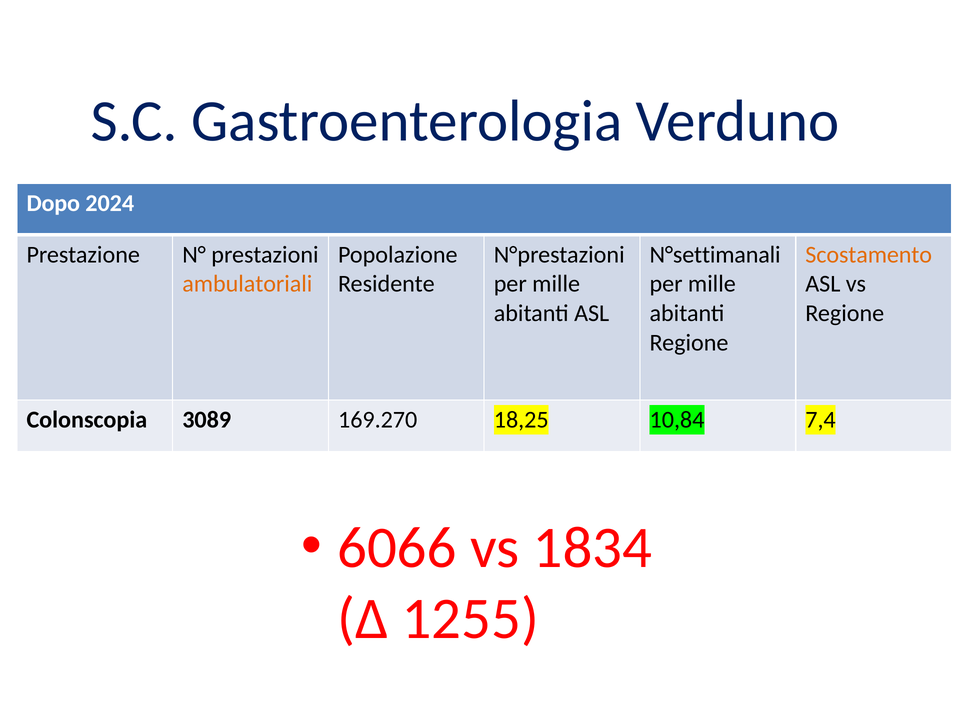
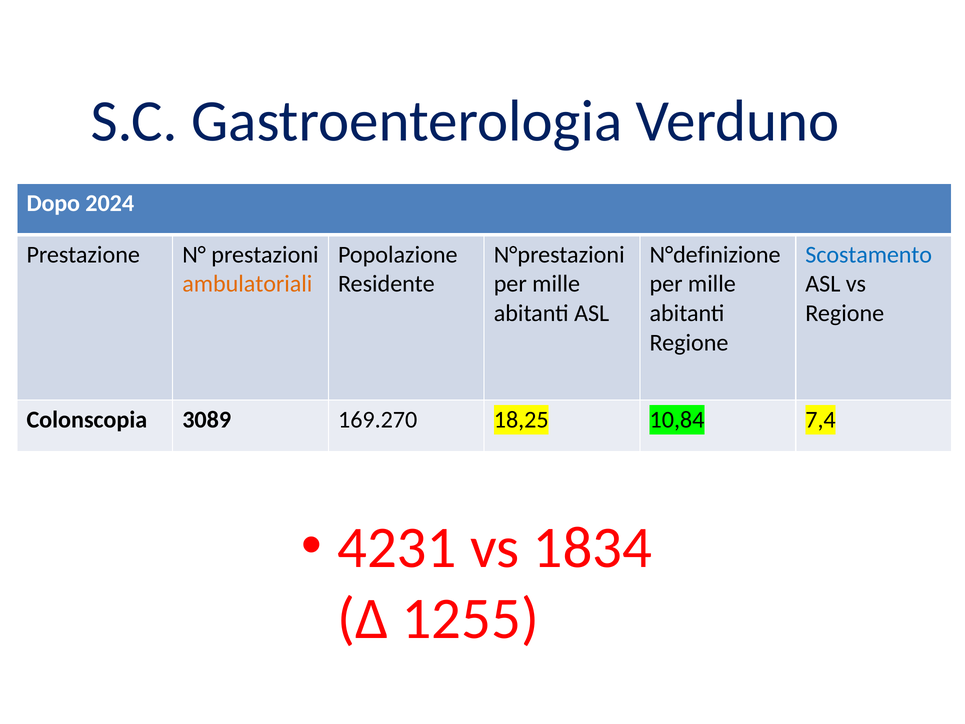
N°settimanali: N°settimanali -> N°definizione (715, 254)
Scostamento colour: orange -> blue (869, 254)
6066: 6066 -> 4231 (397, 548)
